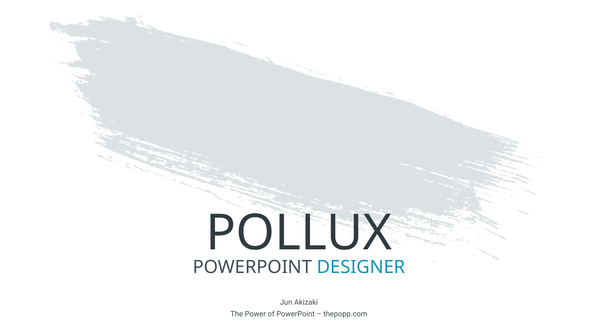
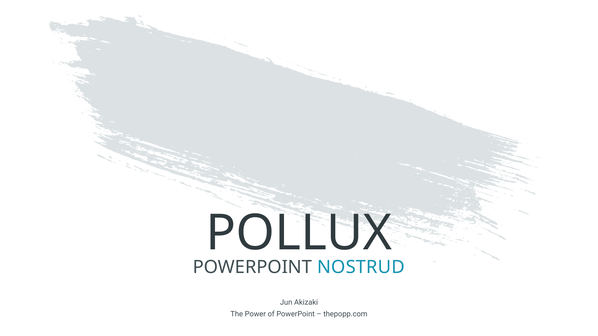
DESIGNER: DESIGNER -> NOSTRUD (361, 267)
